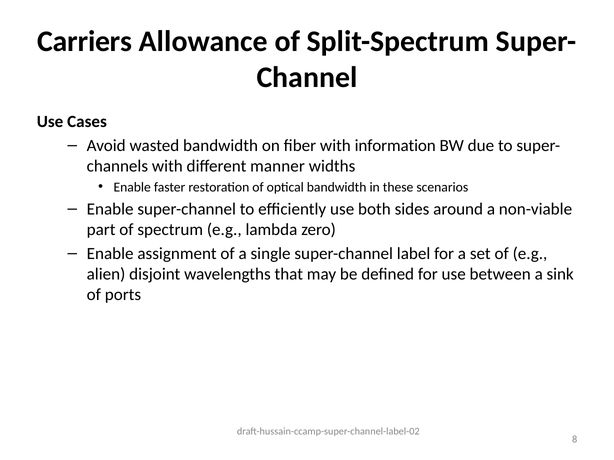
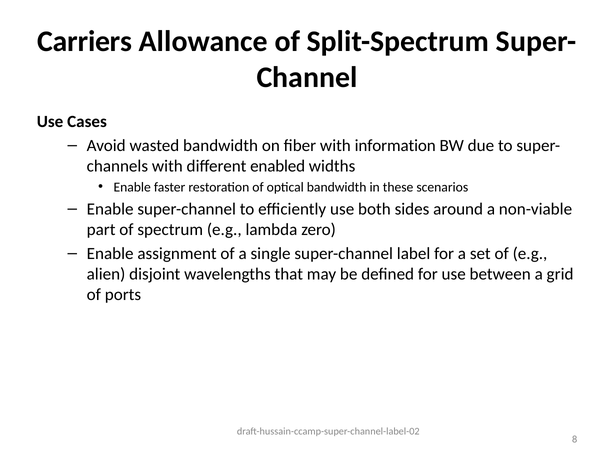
manner: manner -> enabled (278, 166)
sink: sink -> grid (560, 274)
